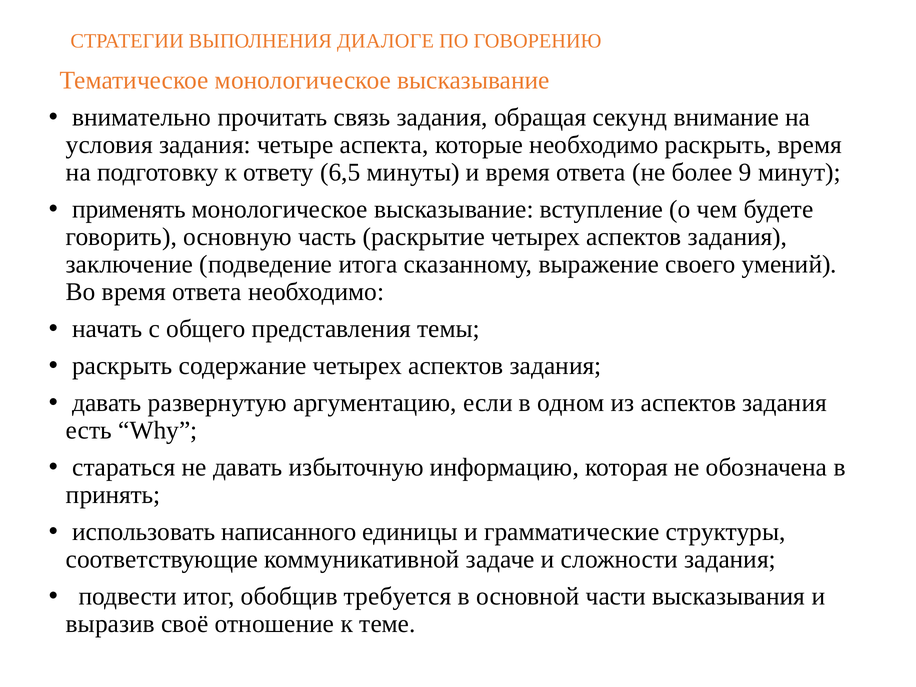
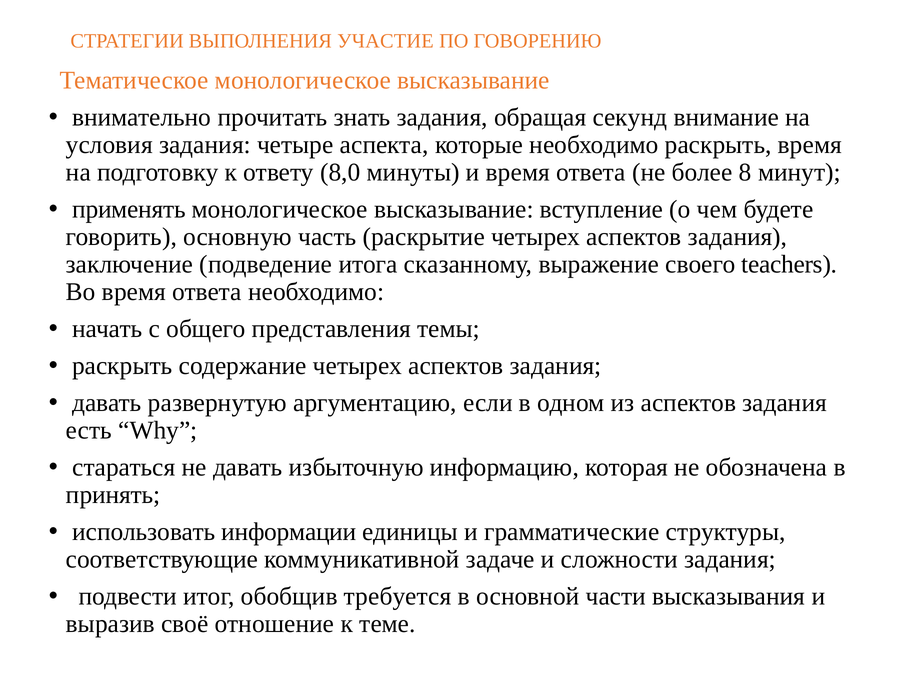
ДИАЛОГЕ: ДИАЛОГЕ -> УЧАСТИЕ (385, 41)
связь: связь -> знать (362, 117)
6,5: 6,5 -> 8,0 (340, 172)
9: 9 -> 8 (745, 172)
умений: умений -> teachers (789, 264)
написанного: написанного -> информации (289, 532)
